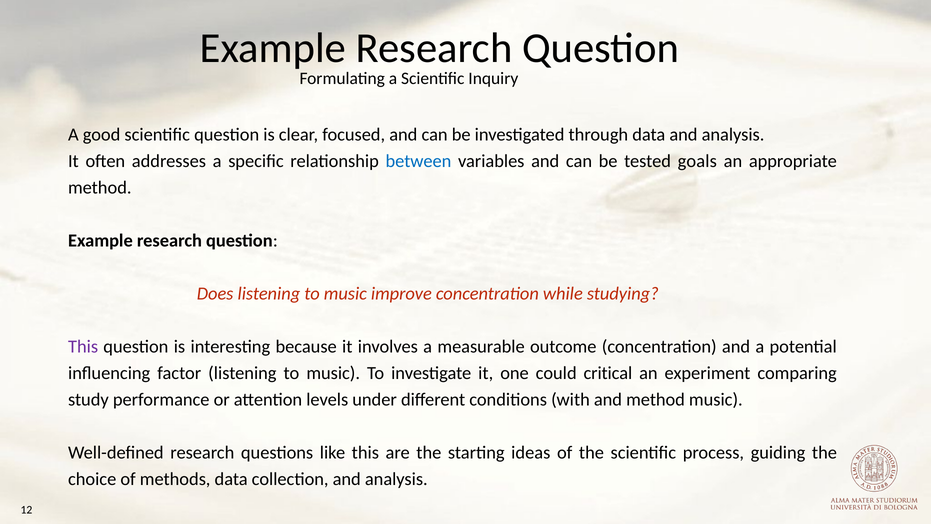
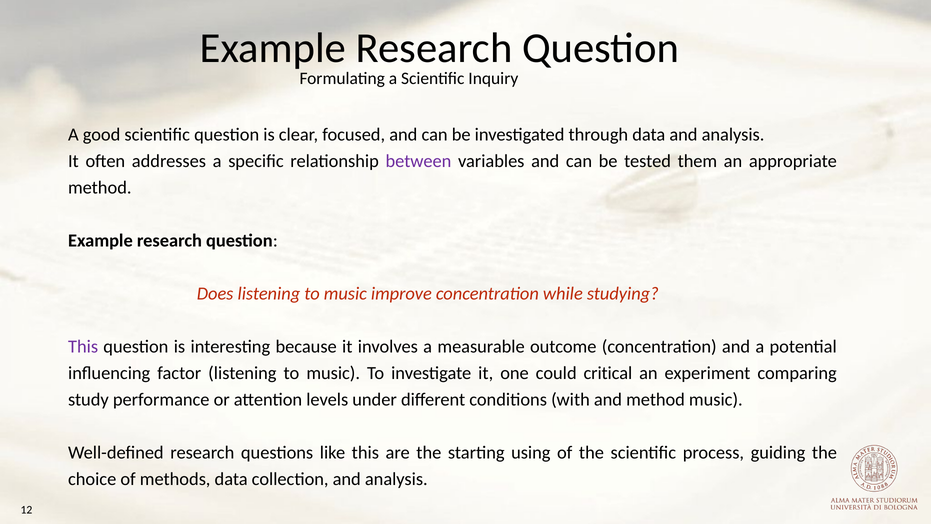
between colour: blue -> purple (418, 161)
goals: goals -> them (697, 161)
ideas: ideas -> using (531, 452)
